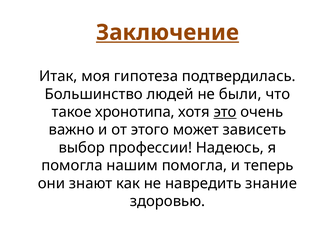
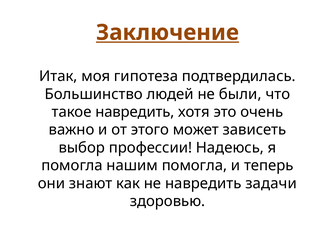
такое хронотипа: хронотипа -> навредить (135, 112)
это underline: present -> none (225, 112)
знание: знание -> задачи (271, 184)
